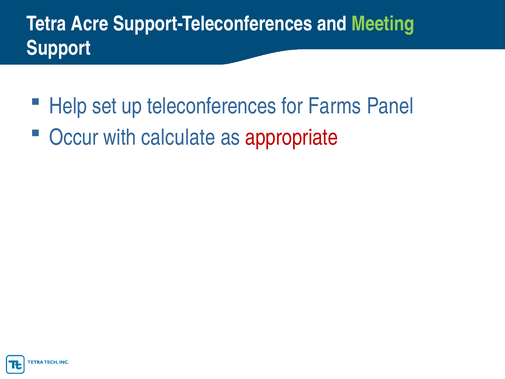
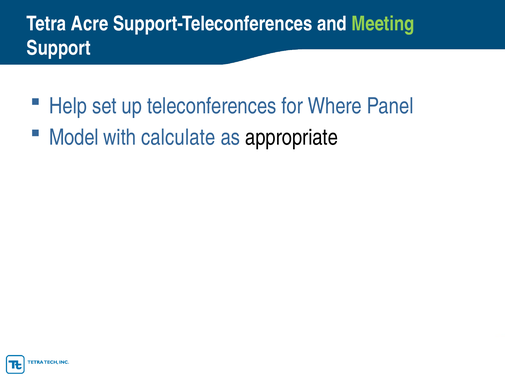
Farms: Farms -> Where (335, 106)
Occur: Occur -> Model (74, 137)
appropriate colour: red -> black (292, 137)
